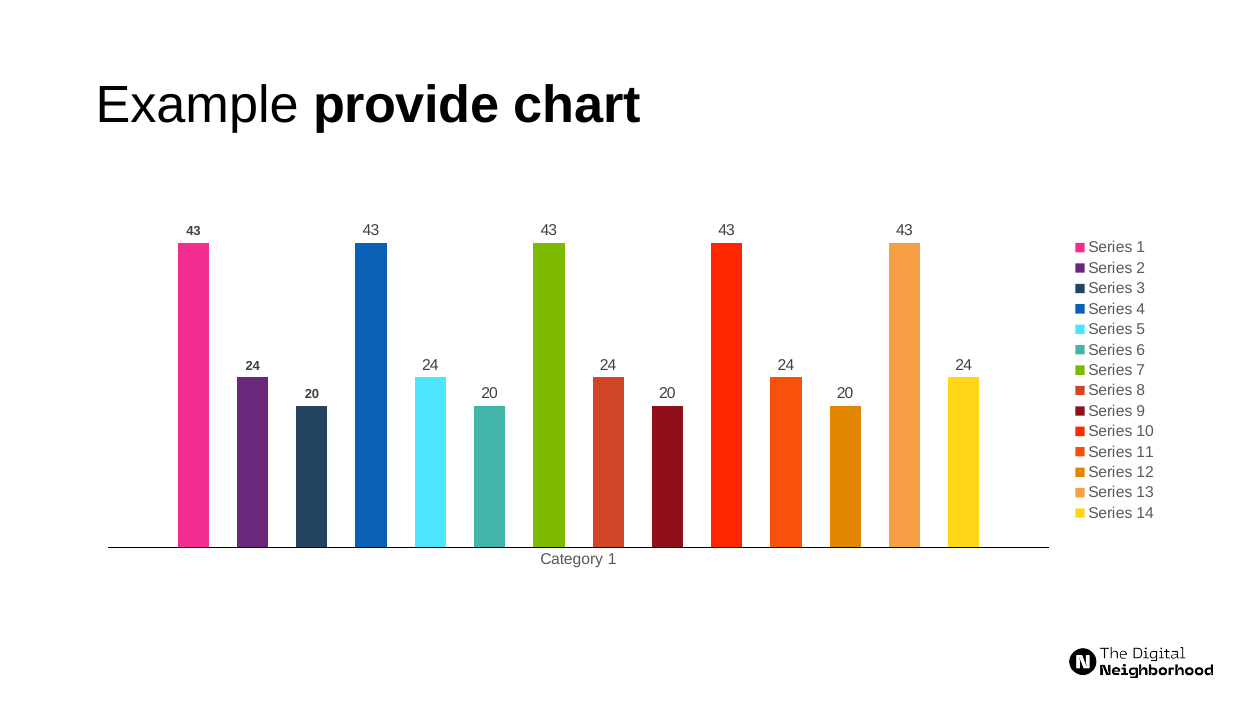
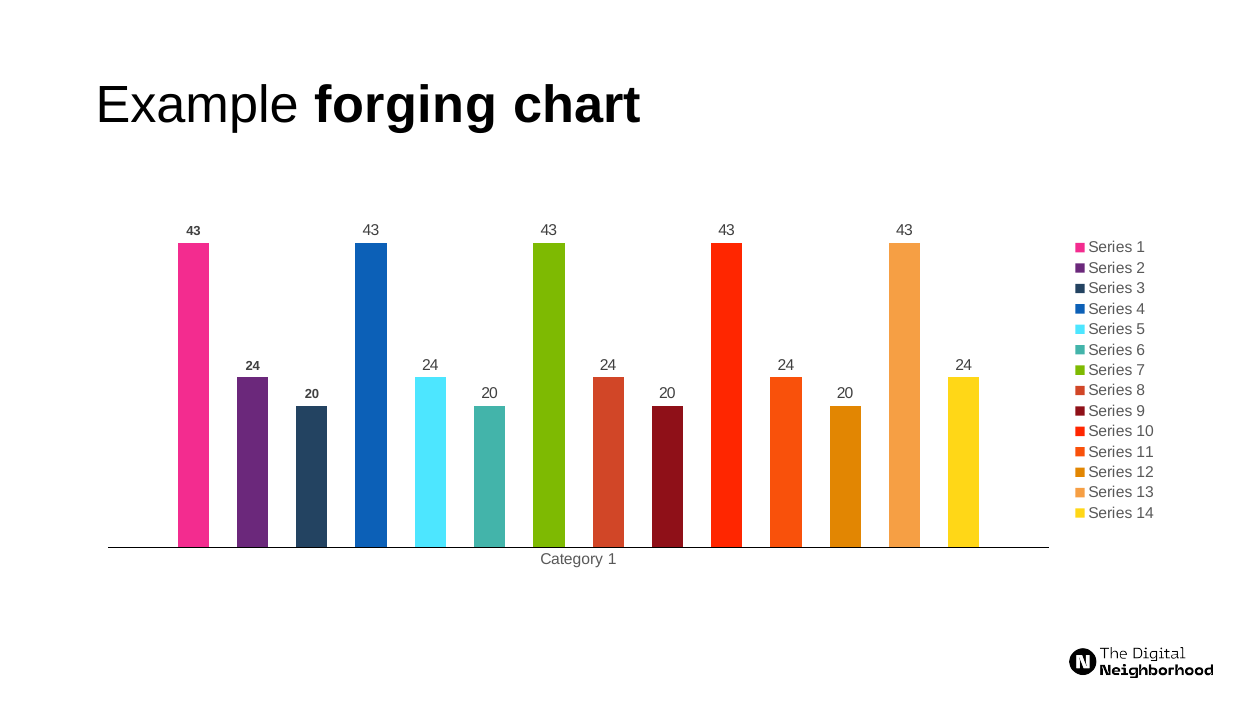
provide: provide -> forging (406, 105)
